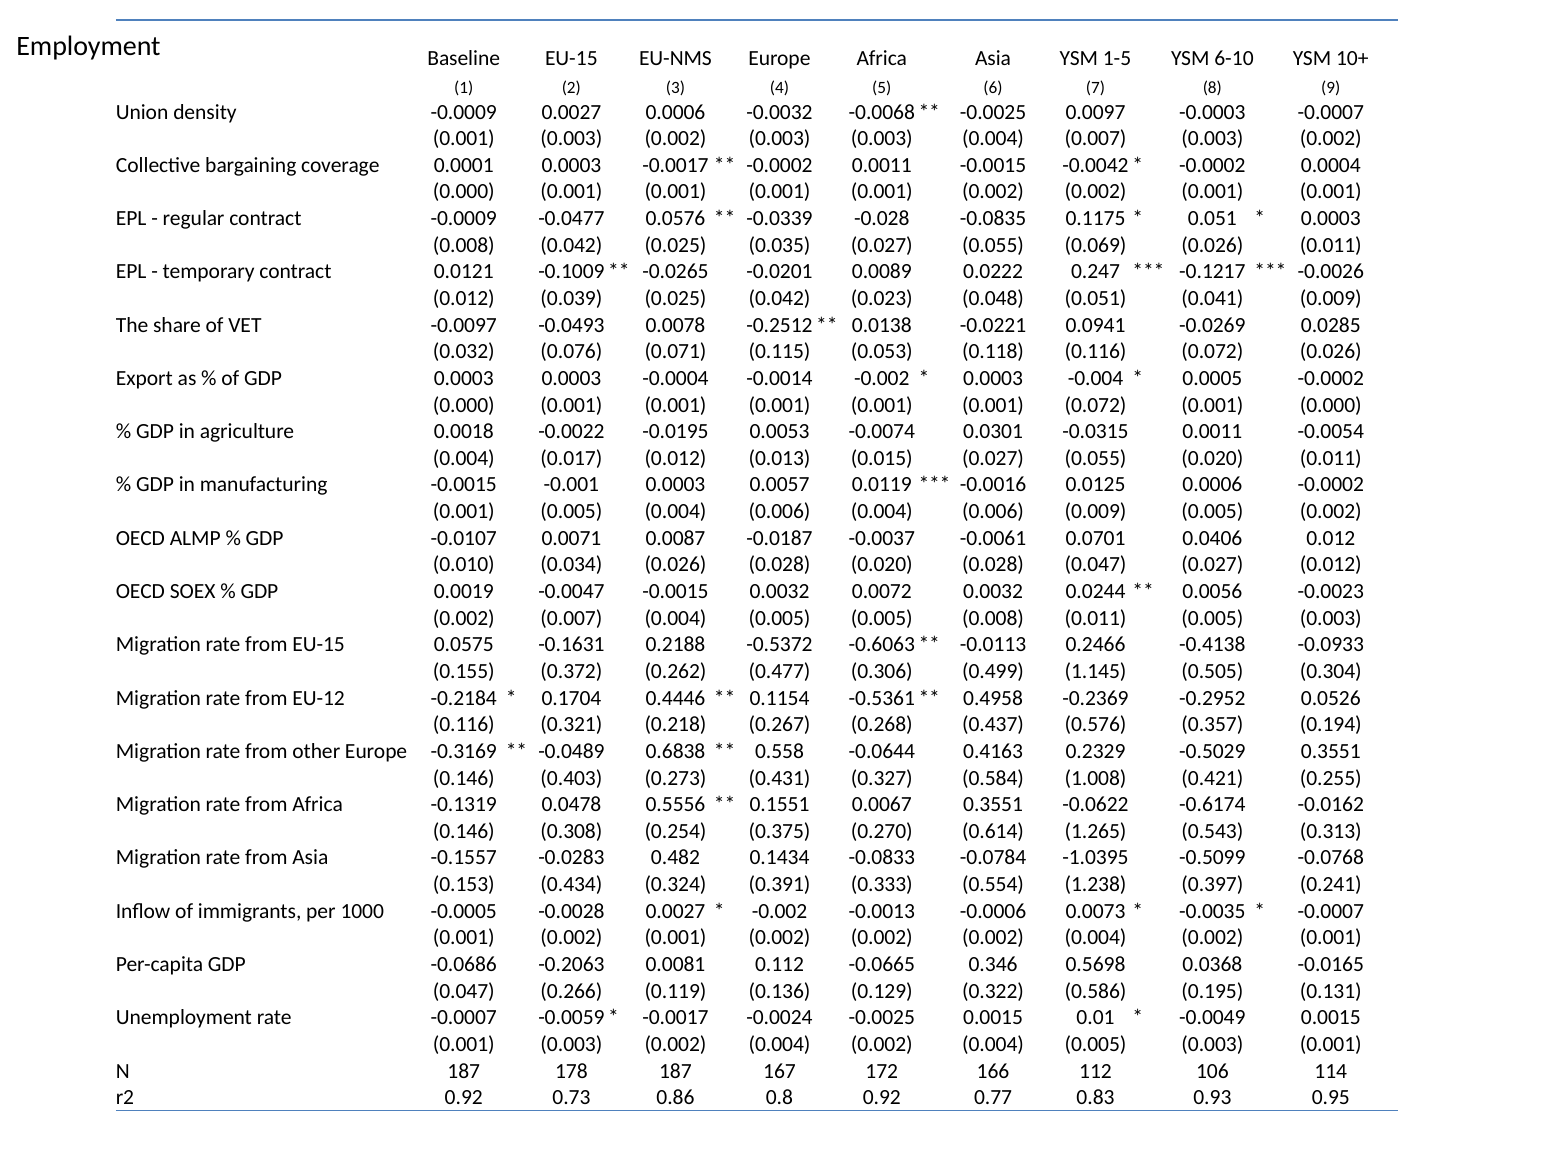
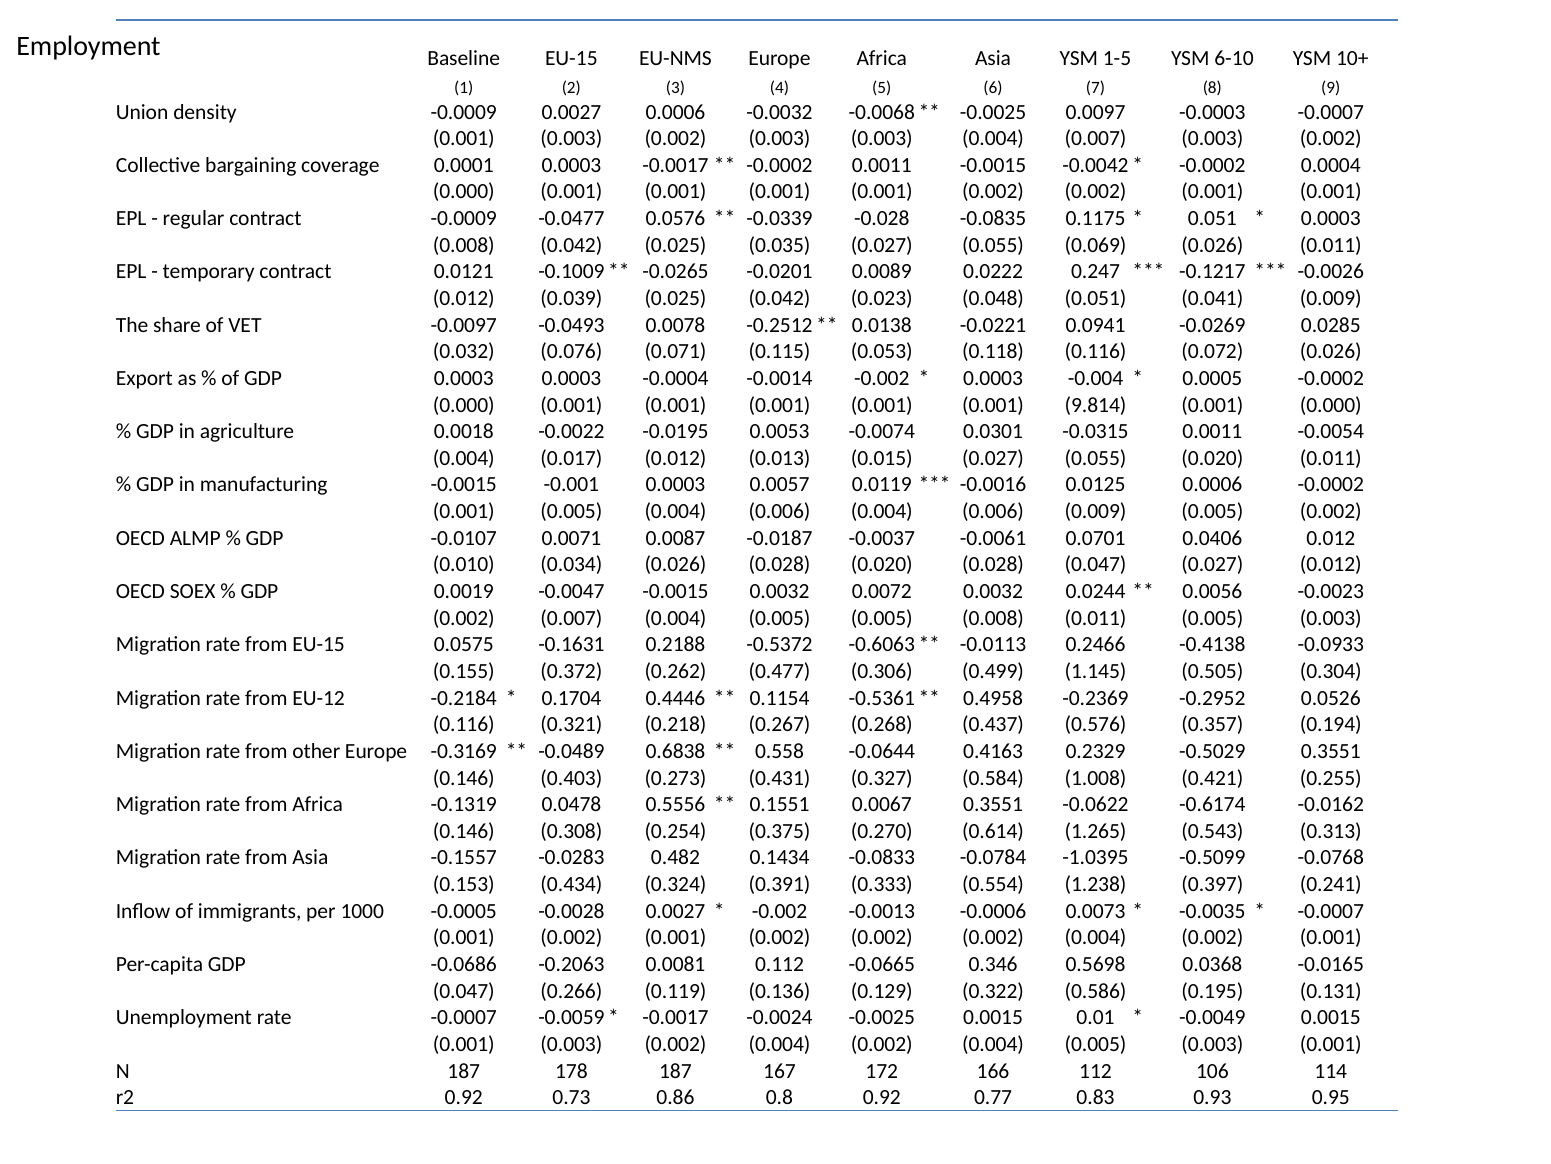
0.001 0.072: 0.072 -> 9.814 (1096, 405)
